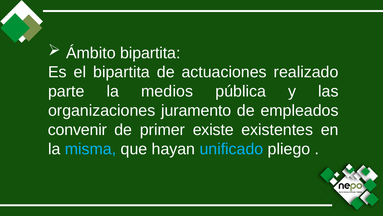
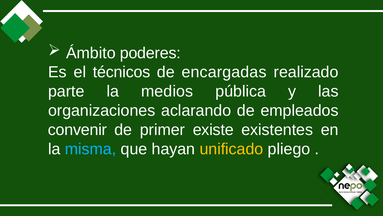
Ámbito bipartita: bipartita -> poderes (150, 53)
el bipartita: bipartita -> técnicos (122, 72)
actuaciones: actuaciones -> encargadas (224, 72)
juramento: juramento -> aclarando (196, 110)
unificado colour: light blue -> yellow (231, 149)
